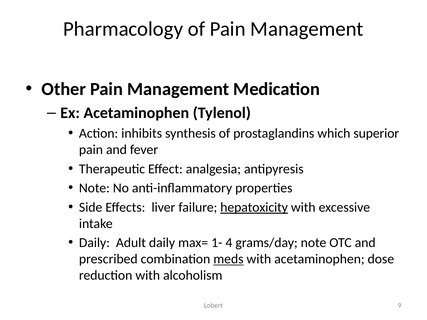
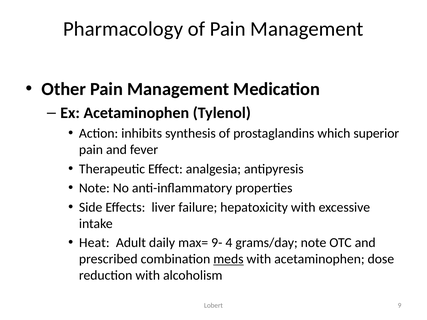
hepatoxicity underline: present -> none (254, 207)
Daily: Daily -> Heat (94, 243)
1-: 1- -> 9- (217, 243)
